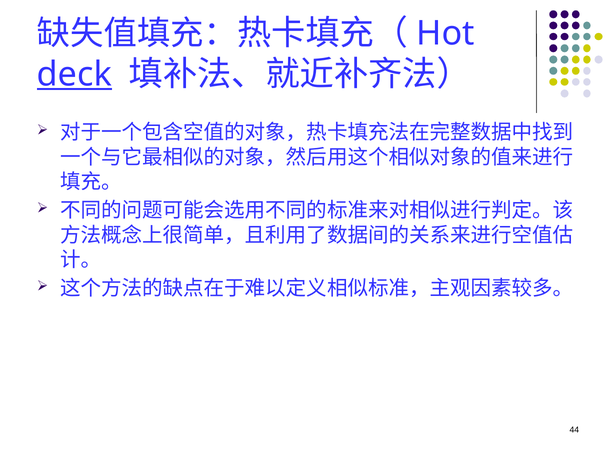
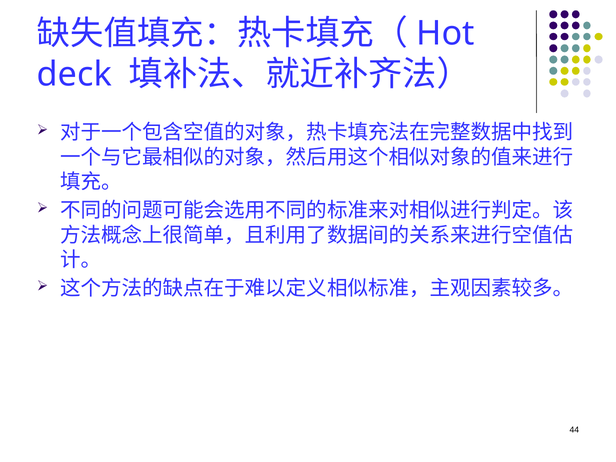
deck underline: present -> none (74, 74)
